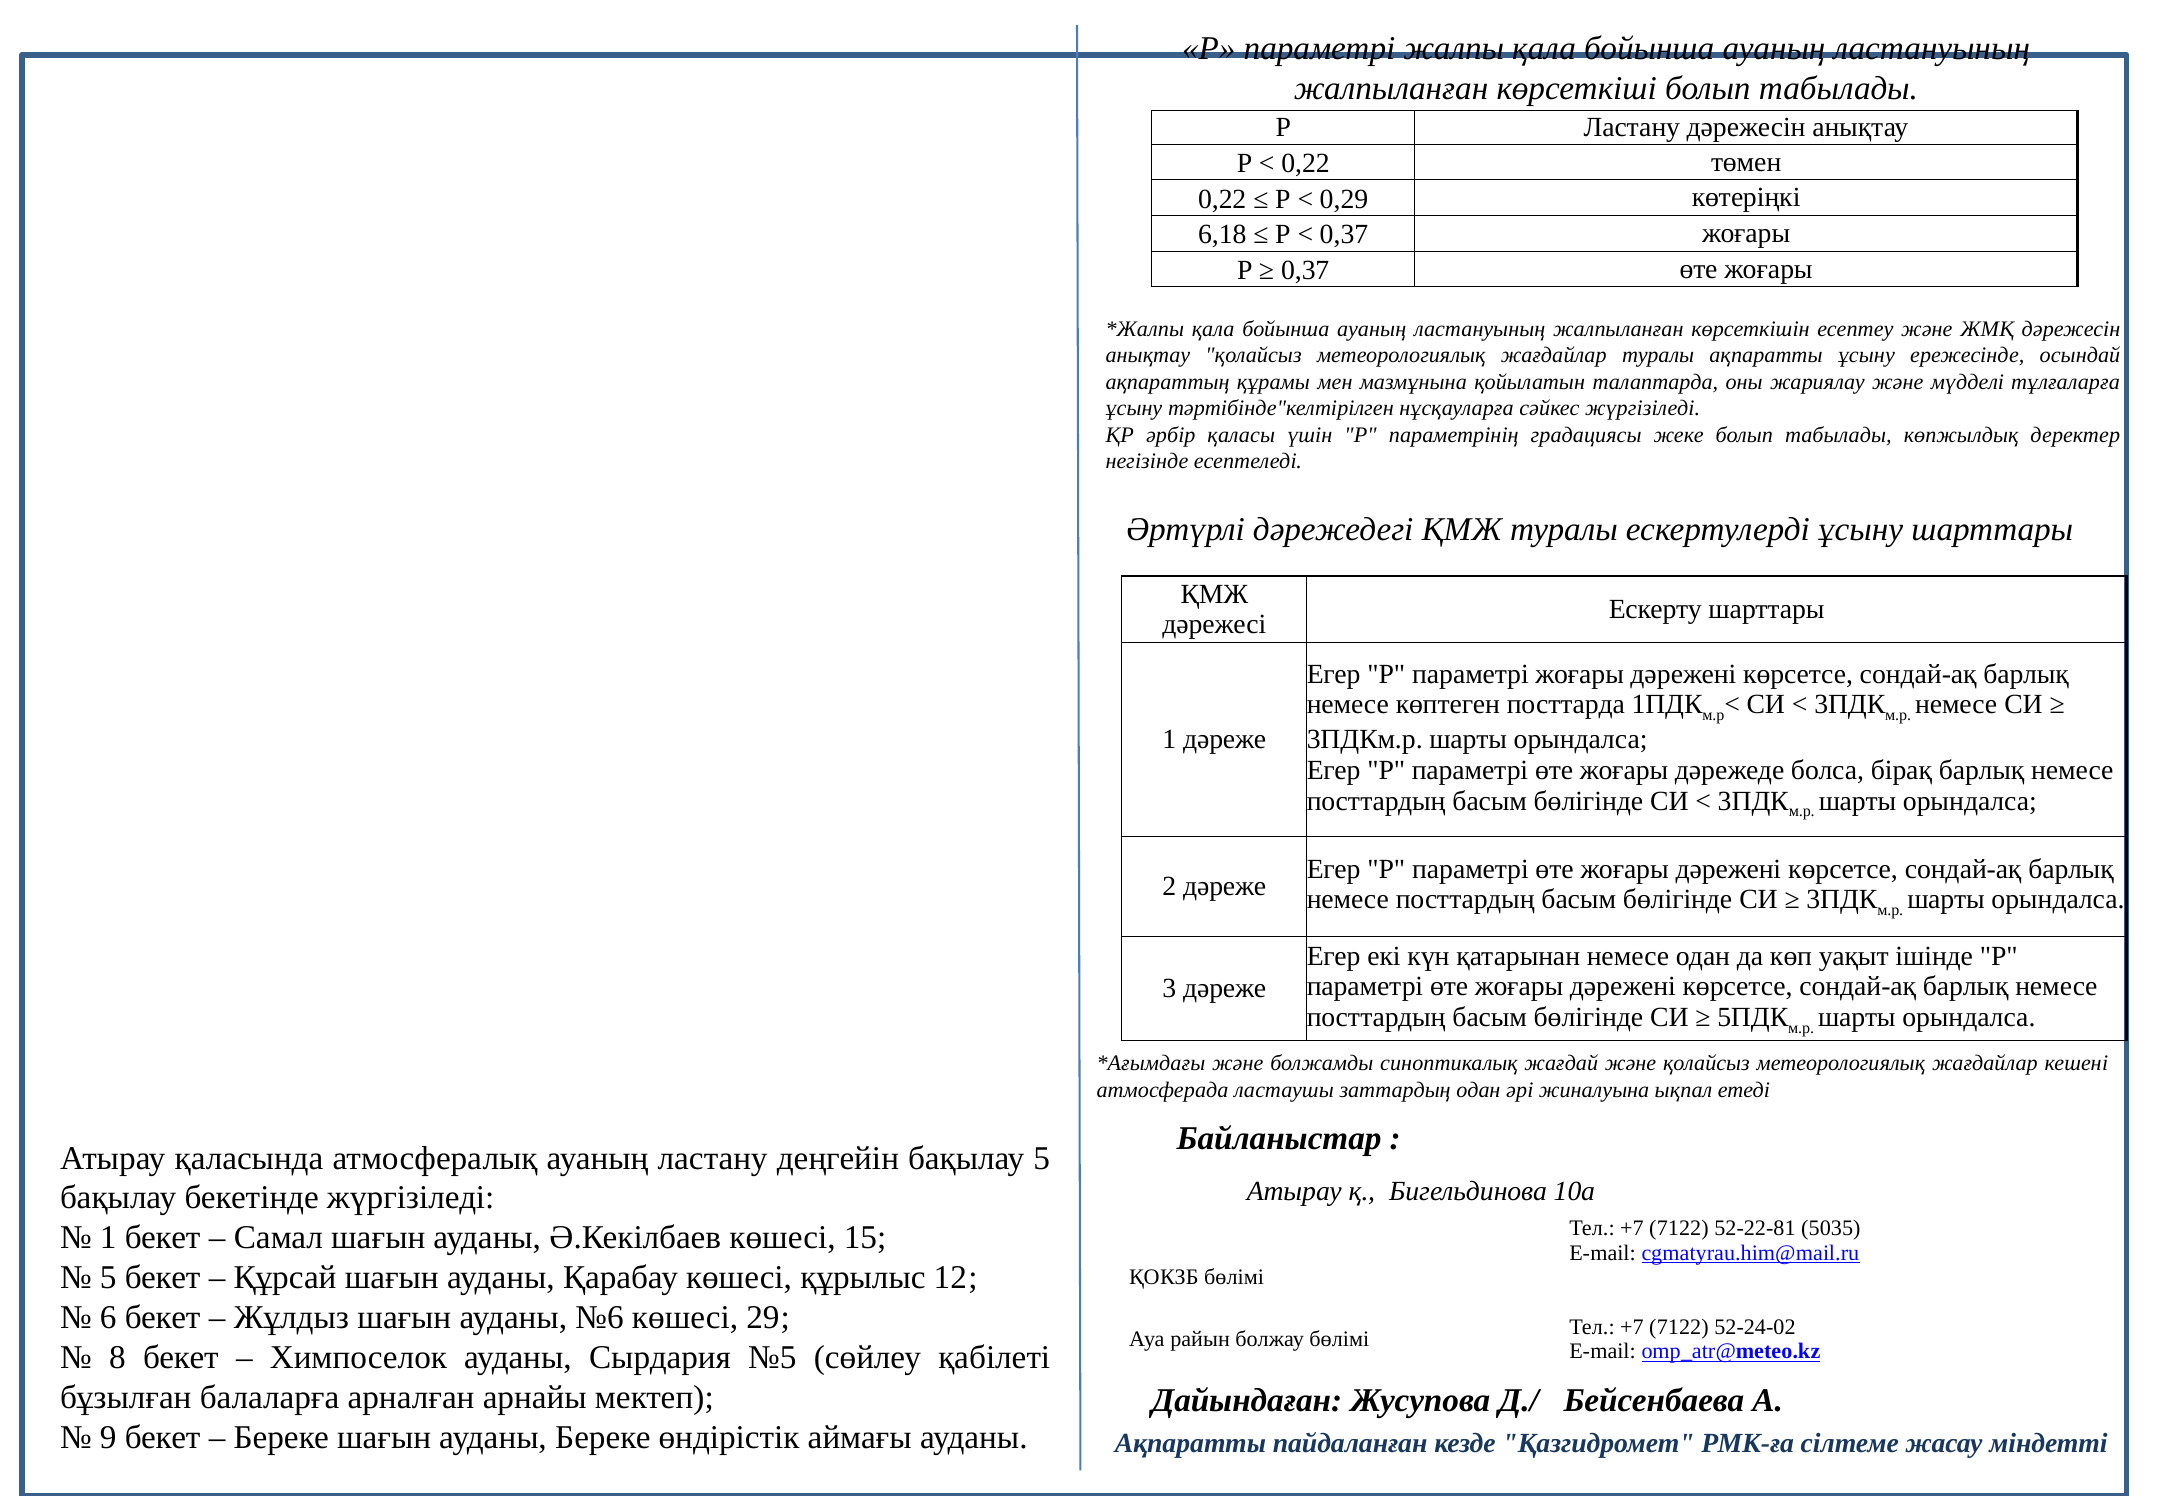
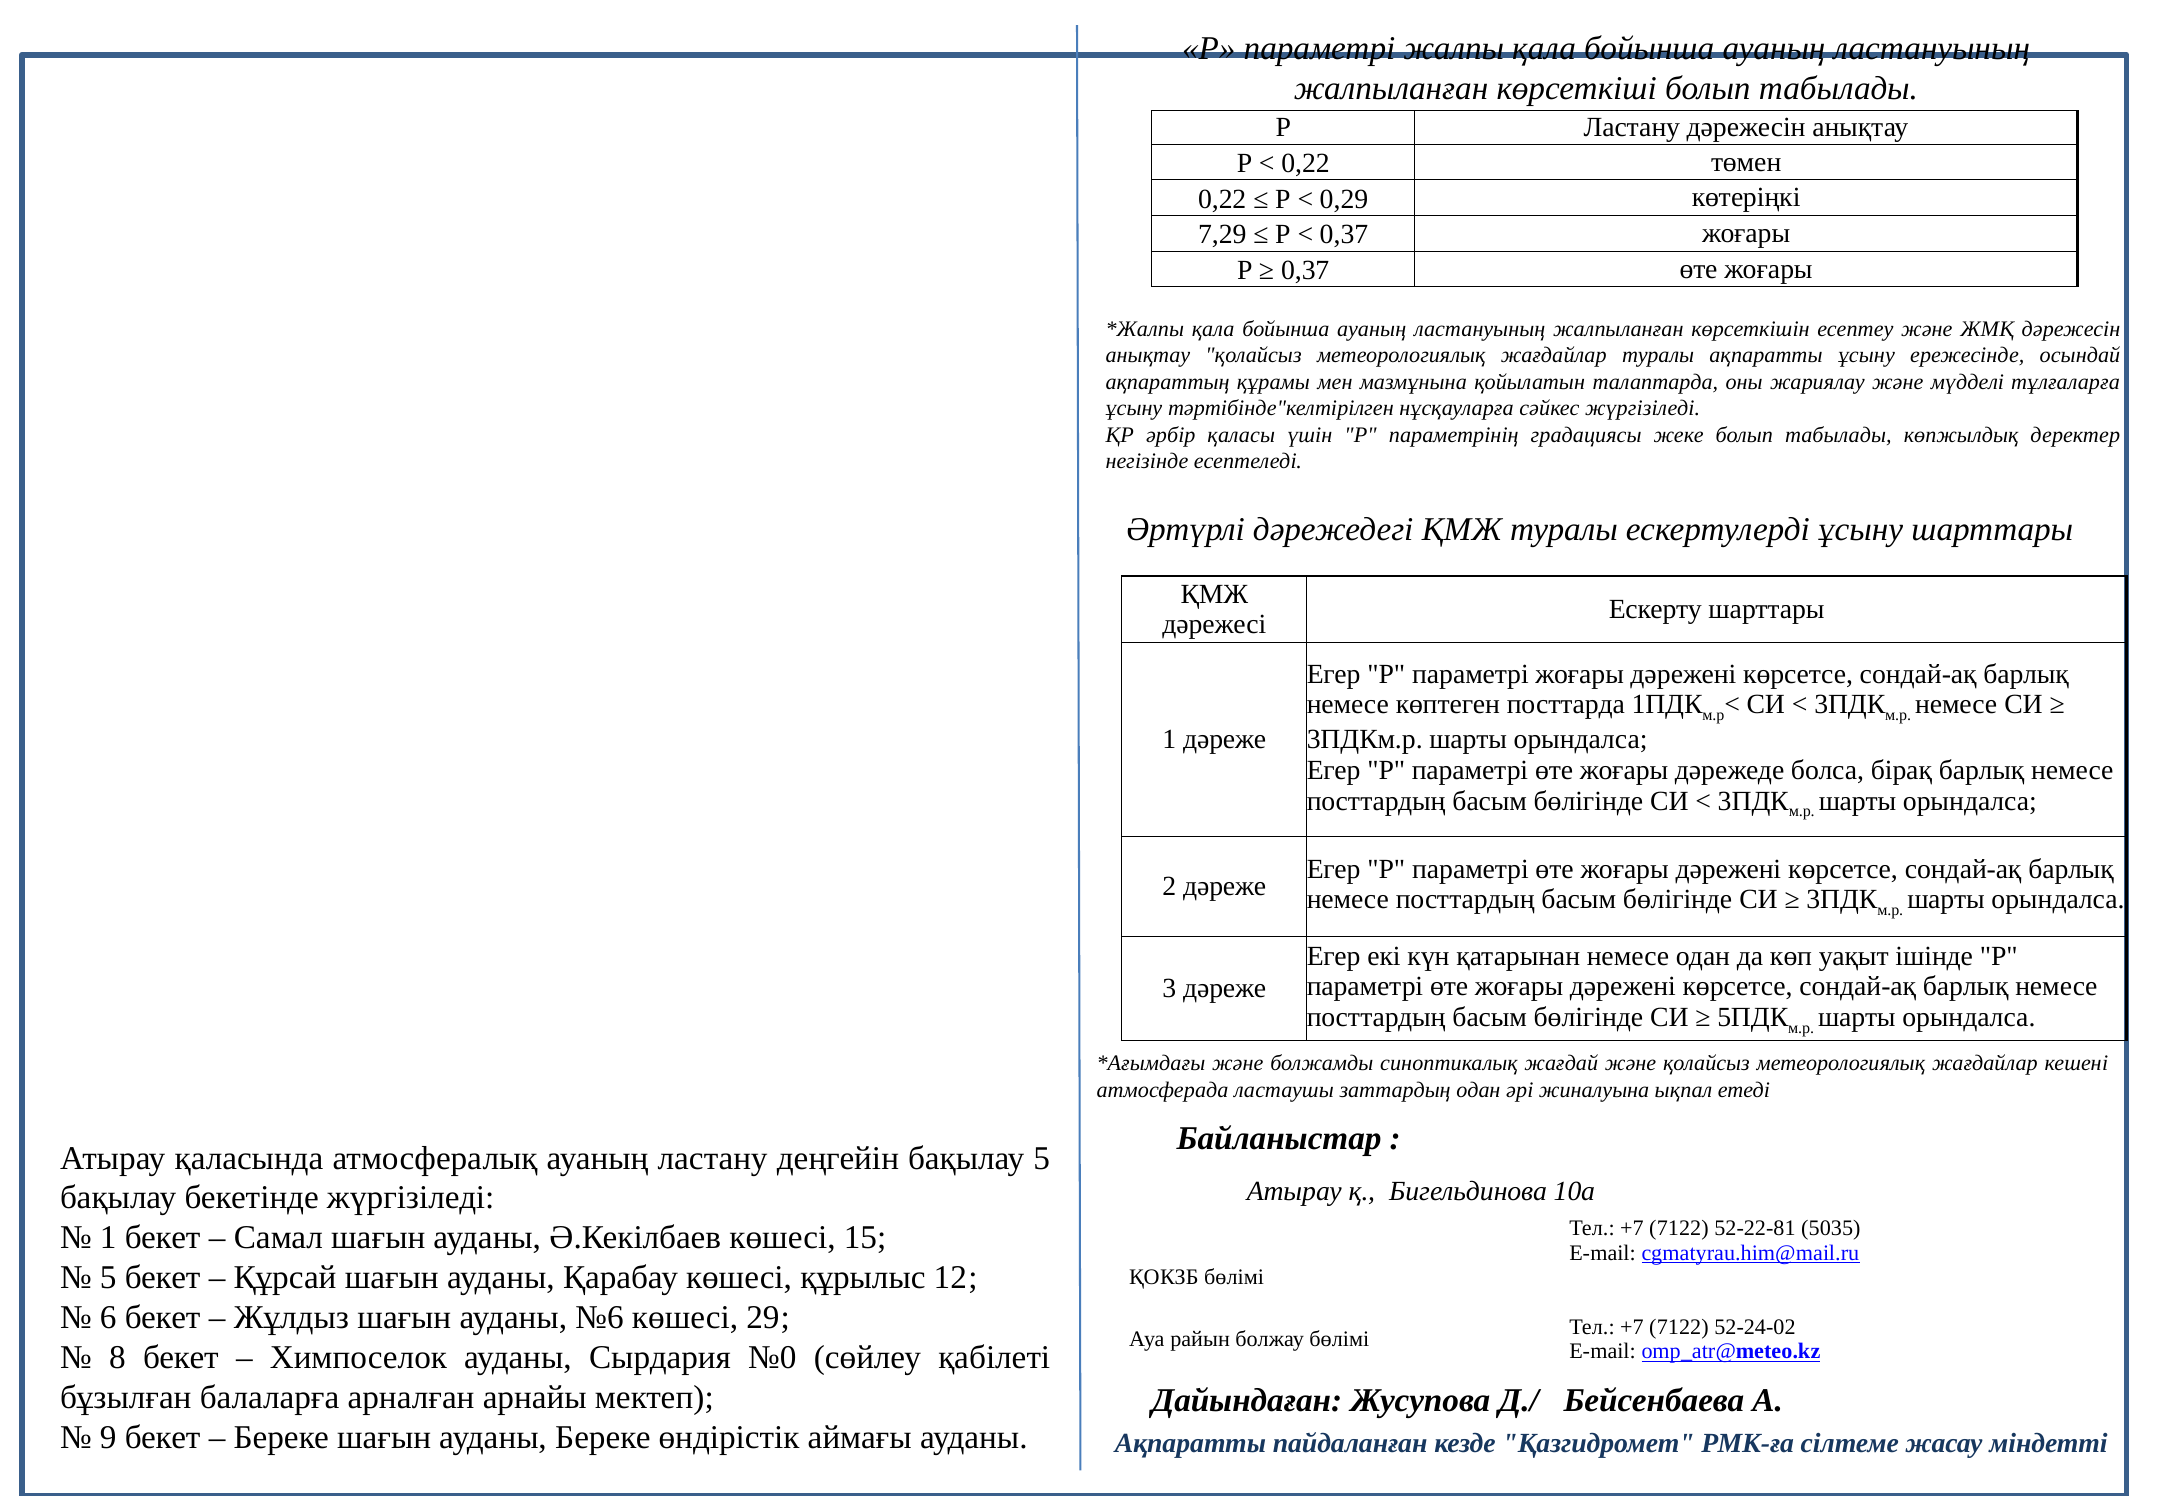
6,18: 6,18 -> 7,29 (1222, 235)
№5: №5 -> №0 (772, 1358)
